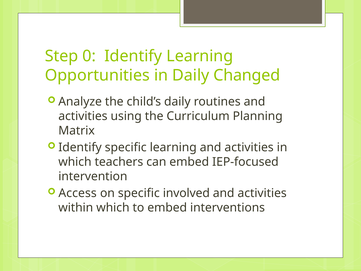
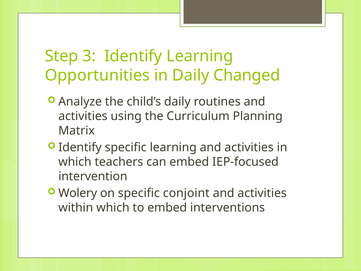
0: 0 -> 3 (89, 56)
Access: Access -> Wolery (78, 193)
involved: involved -> conjoint (186, 193)
